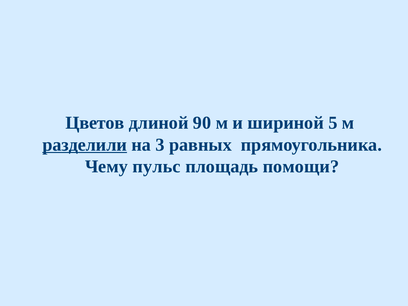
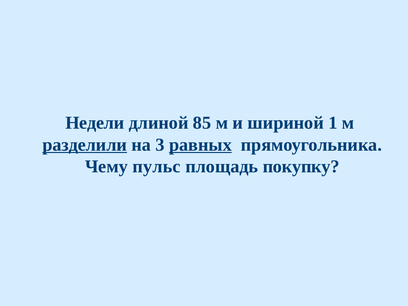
Цветов: Цветов -> Недели (95, 123)
90: 90 -> 85 (202, 123)
5: 5 -> 1 (333, 123)
равных underline: none -> present (200, 145)
помощи: помощи -> покупку (301, 166)
